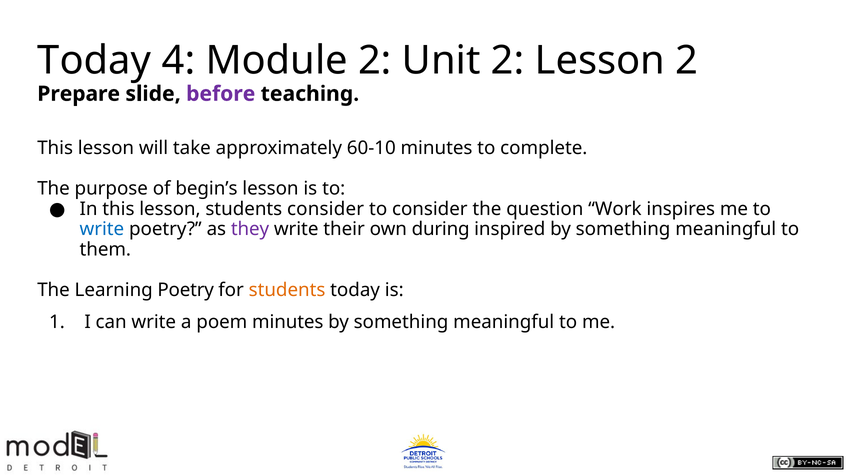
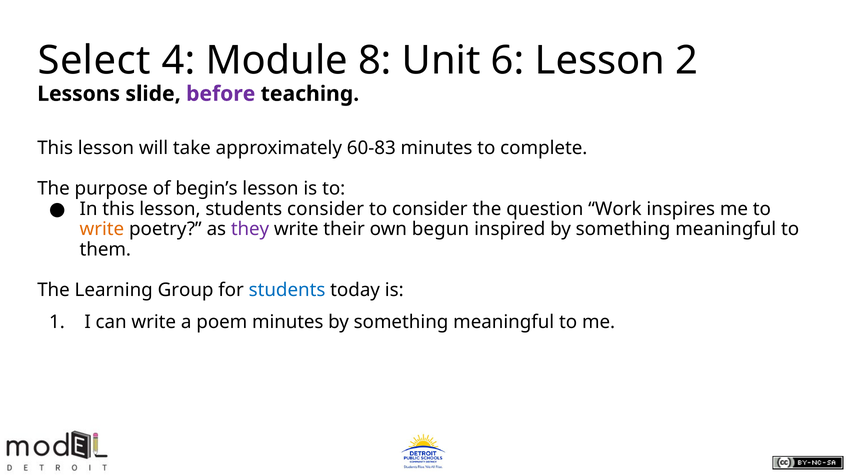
Today: Today -> Select (94, 61)
Module 2: 2 -> 8 (375, 61)
Unit 2: 2 -> 6 (508, 61)
Prepare: Prepare -> Lessons (79, 94)
60-10: 60-10 -> 60-83 (371, 148)
write colour: blue -> orange (102, 229)
during: during -> begun (440, 229)
Learning Poetry: Poetry -> Group (186, 290)
students colour: orange -> blue (287, 290)
